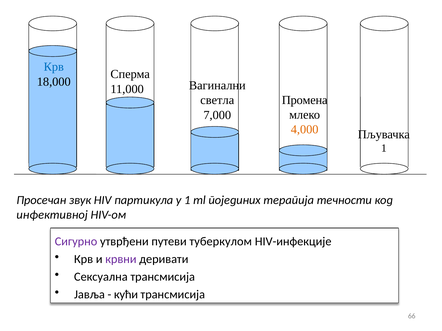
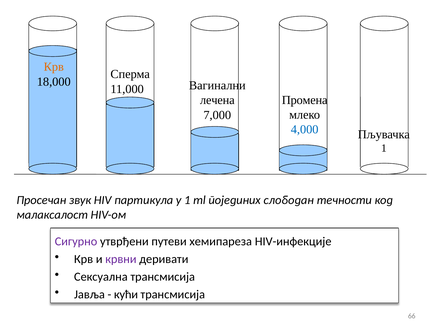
Крв colour: blue -> orange (54, 67)
светла: светла -> лечена (217, 100)
4,000 colour: orange -> blue (305, 130)
терапија: терапија -> слободан (289, 201)
инфективној: инфективној -> малаксалост (52, 215)
туберкулом: туберкулом -> хемипареза (221, 242)
